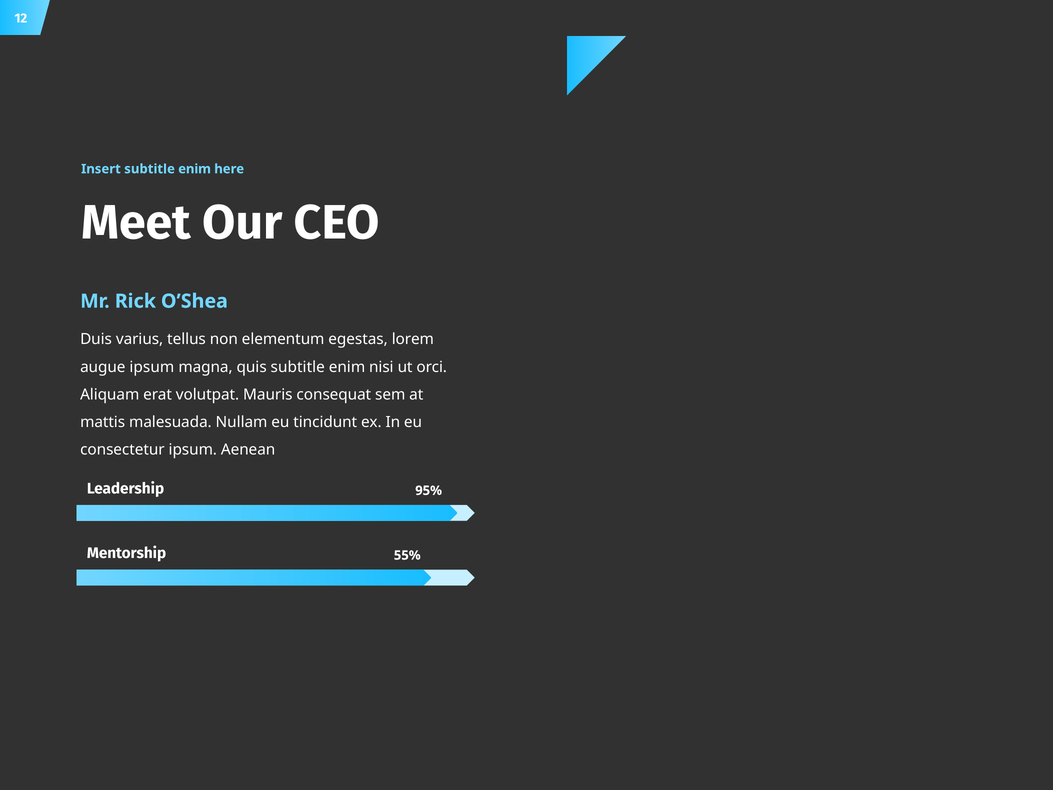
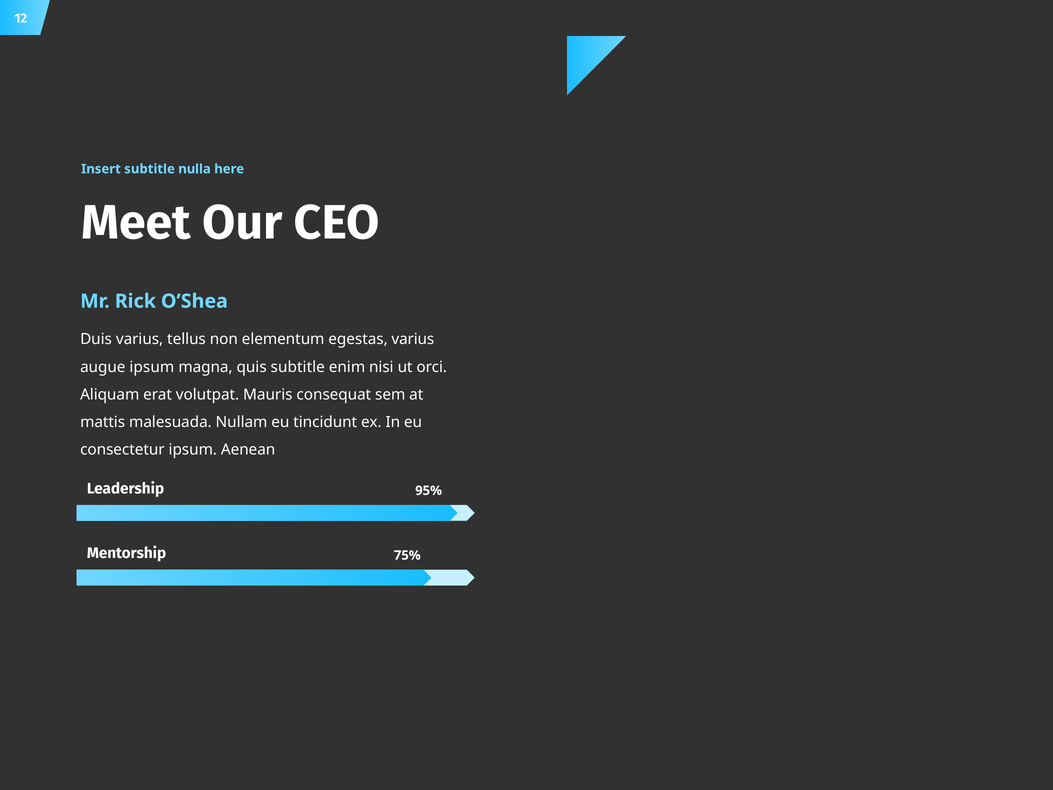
Insert subtitle enim: enim -> nulla (195, 169)
egestas lorem: lorem -> varius (413, 339)
55%: 55% -> 75% (407, 555)
